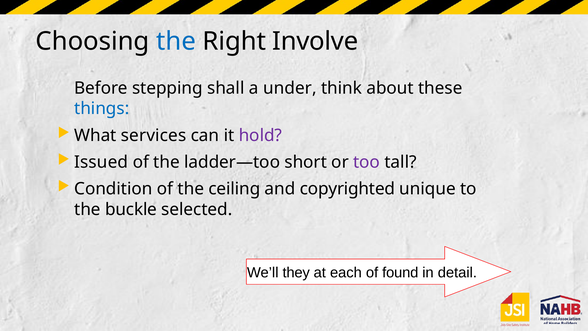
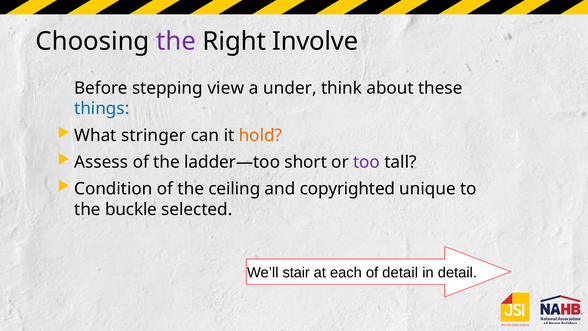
the colour: blue -> purple (176, 41)
shall: shall -> view (226, 88)
services: services -> stringer (154, 135)
hold colour: purple -> orange (260, 135)
Issued: Issued -> Assess (101, 162)
they: they -> stair (296, 272)
of found: found -> detail (400, 272)
